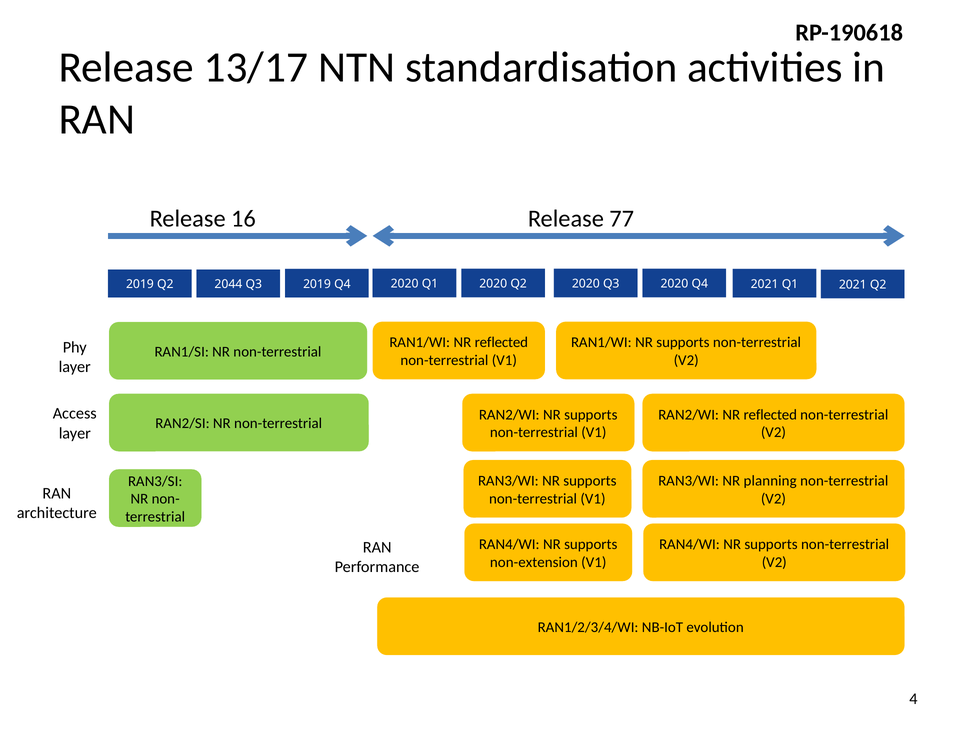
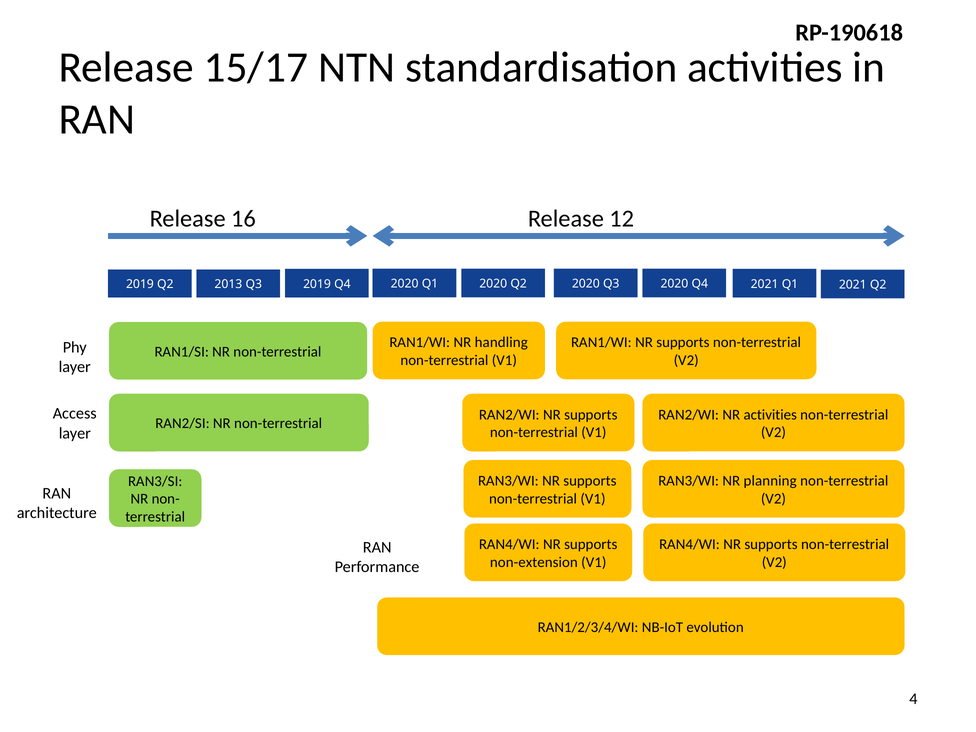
13/17: 13/17 -> 15/17 (256, 67)
77: 77 -> 12 (622, 219)
2044: 2044 -> 2013 (228, 284)
RAN1/WI NR reflected: reflected -> handling (501, 343)
RAN2/WI NR reflected: reflected -> activities (770, 415)
